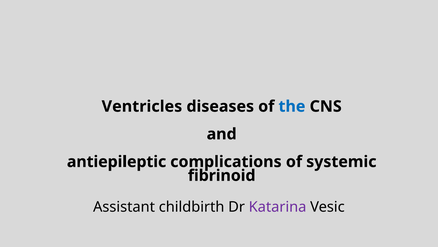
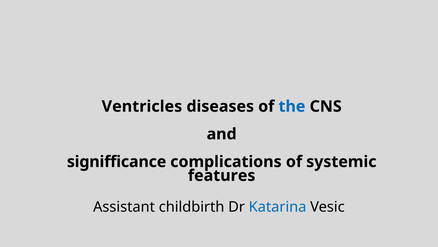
antiepileptic: antiepileptic -> signifficance (117, 161)
fibrinoid: fibrinoid -> features (222, 175)
Katarina colour: purple -> blue (278, 207)
